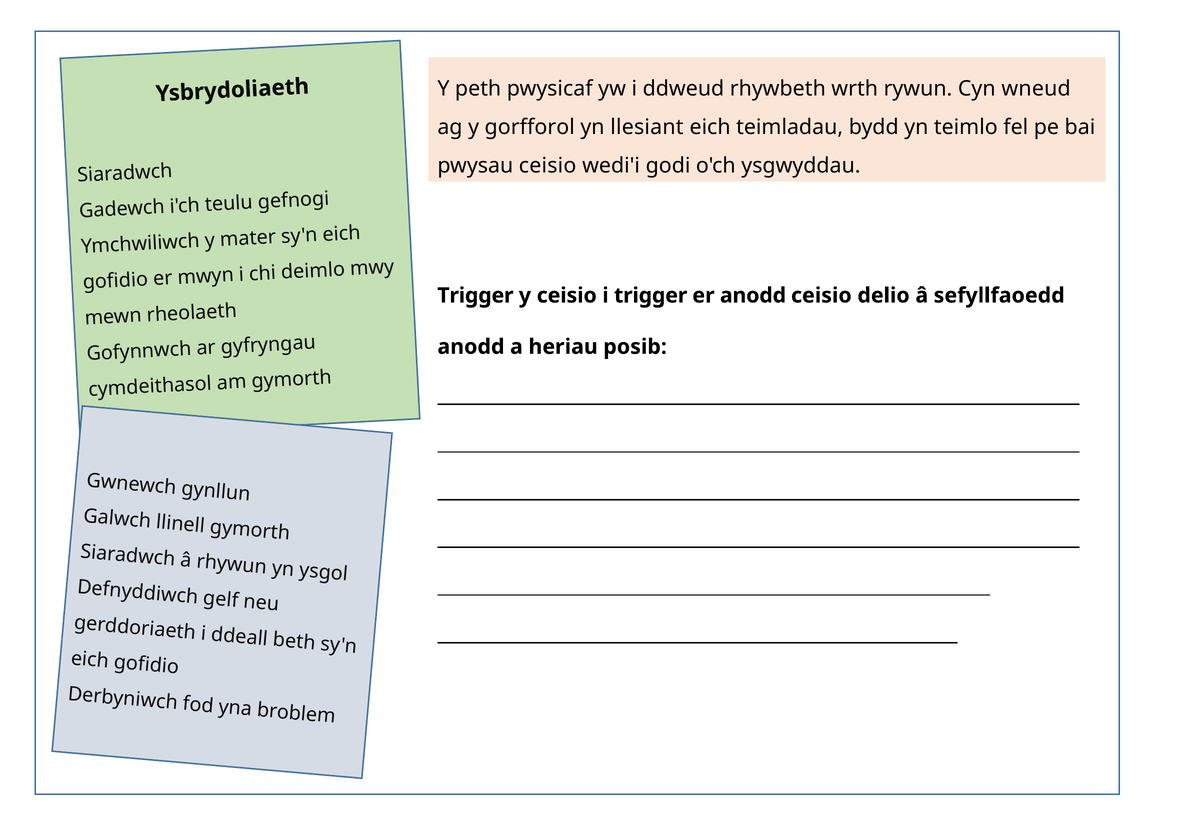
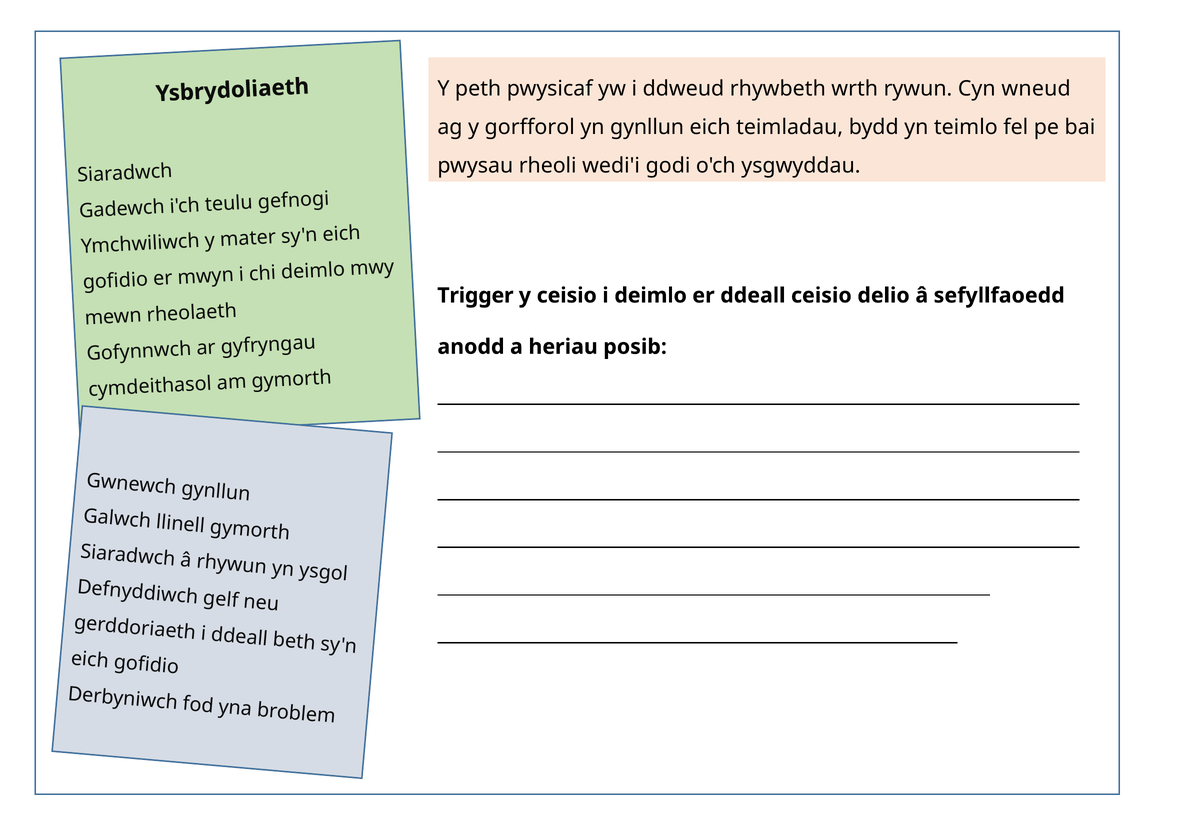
yn llesiant: llesiant -> gynllun (647, 127)
pwysau ceisio: ceisio -> rheoli (548, 166)
i trigger: trigger -> deimlo (651, 295)
er anodd: anodd -> ddeall (753, 295)
